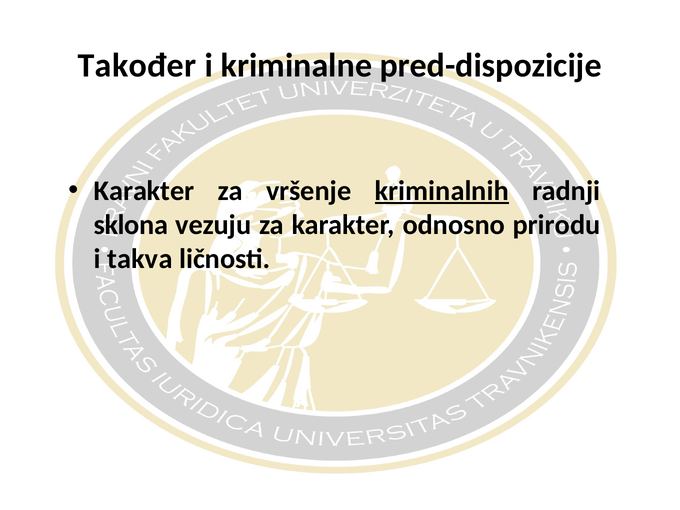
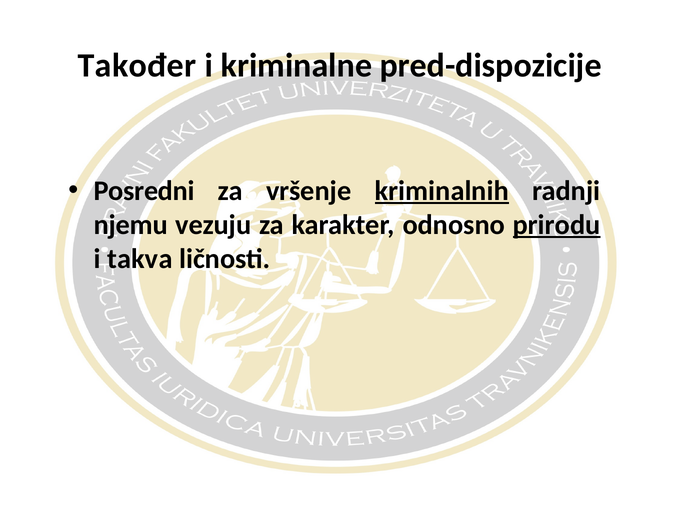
Karakter: Karakter -> Posredni (144, 191)
sklona: sklona -> njemu (131, 225)
prirodu underline: none -> present (557, 225)
